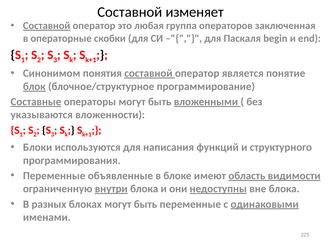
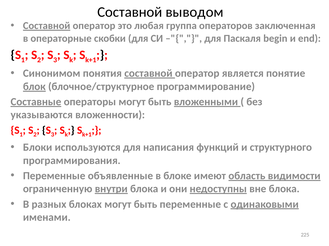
изменяет: изменяет -> выводом (195, 12)
